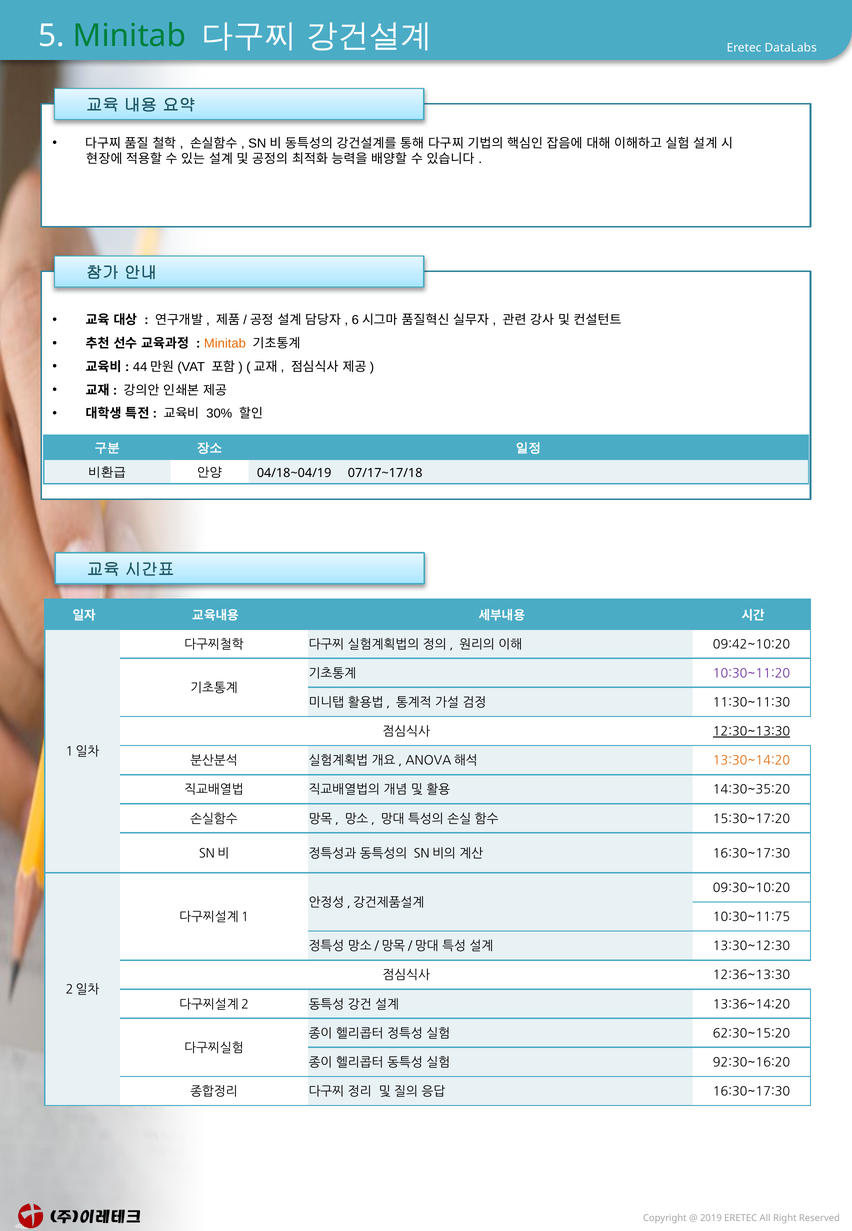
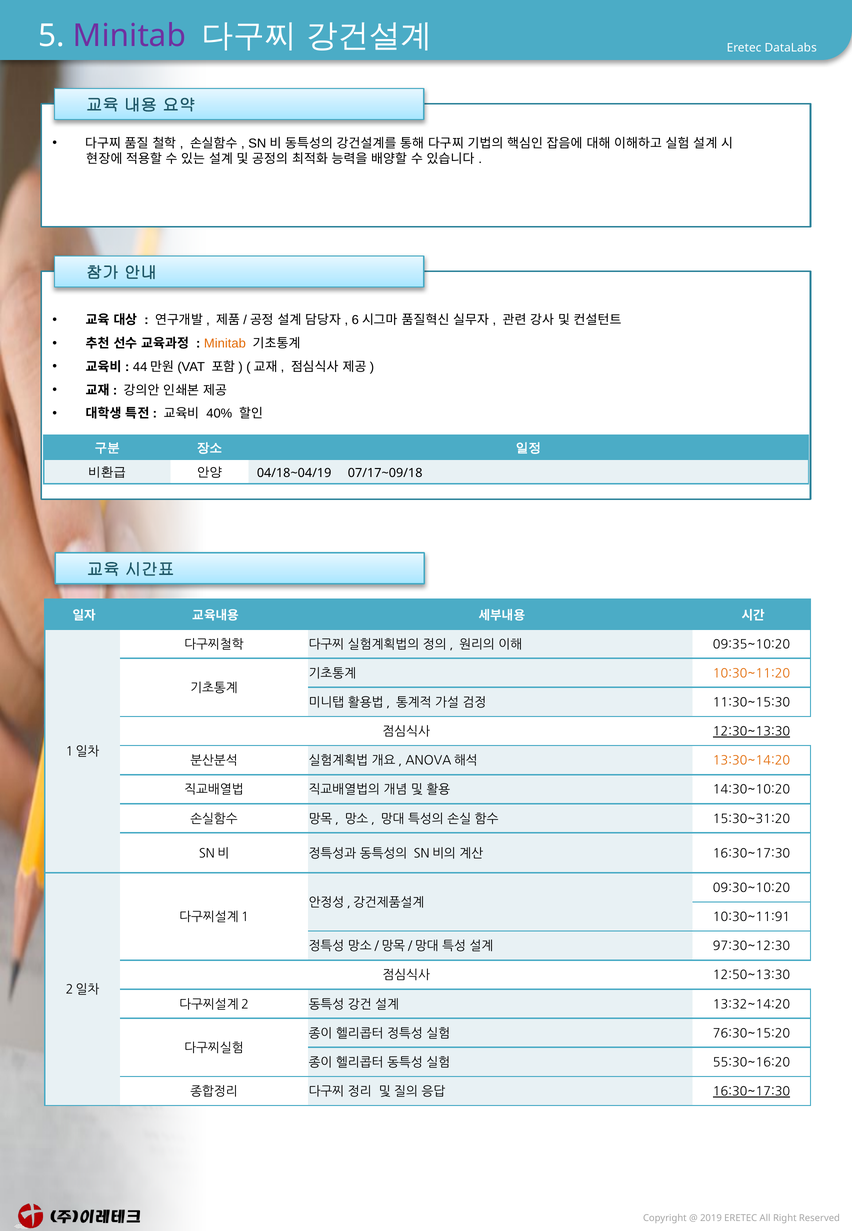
Minitab colour: green -> purple (130, 36)
30%: 30% -> 40% (219, 414)
07/17~17/18: 07/17~17/18 -> 07/17~09/18 (385, 473)
09:42~10:20: 09:42~10:20 -> 09:35~10:20 (751, 644)
10:30~11:20 colour: purple -> orange (751, 673)
11:30~11:30: 11:30~11:30 -> 11:30~15:30 (751, 702)
14:30~35:20: 14:30~35:20 -> 14:30~10:20 (751, 790)
15:30~17:20: 15:30~17:20 -> 15:30~31:20 (751, 819)
10:30~11:75: 10:30~11:75 -> 10:30~11:91 (751, 917)
13:30~12:30: 13:30~12:30 -> 97:30~12:30 (751, 946)
12:36~13:30: 12:36~13:30 -> 12:50~13:30 (751, 975)
13:36~14:20: 13:36~14:20 -> 13:32~14:20 (751, 1004)
62:30~15:20: 62:30~15:20 -> 76:30~15:20 (751, 1033)
92:30~16:20: 92:30~16:20 -> 55:30~16:20 (751, 1062)
16:30~17:30 underline: none -> present (751, 1091)
